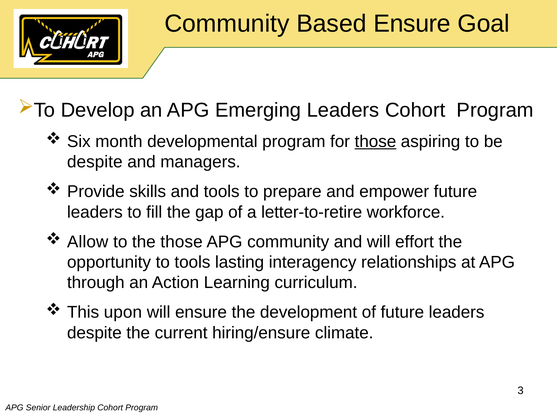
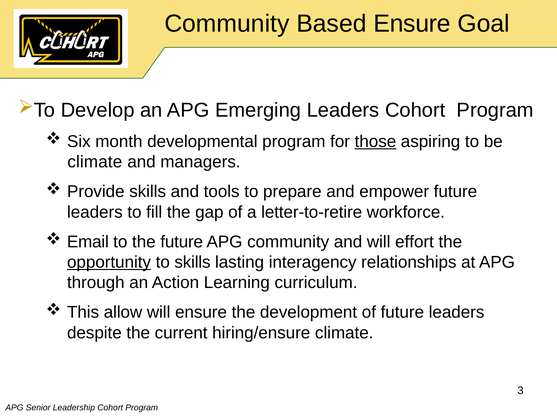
despite: despite -> climate (95, 162)
Allow: Allow -> Email (88, 242)
the those: those -> future (182, 242)
opportunity underline: none -> present (109, 262)
to tools: tools -> skills (192, 262)
upon: upon -> allow (123, 312)
